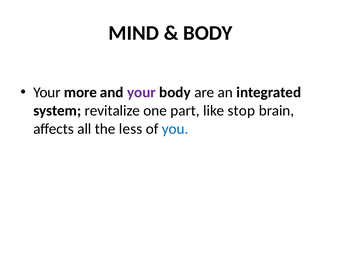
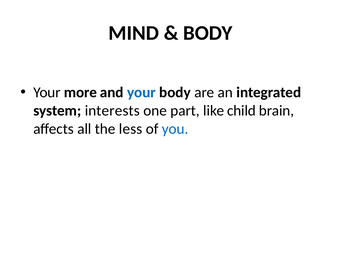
your colour: purple -> blue (141, 93)
revitalize: revitalize -> interests (112, 111)
stop: stop -> child (242, 111)
